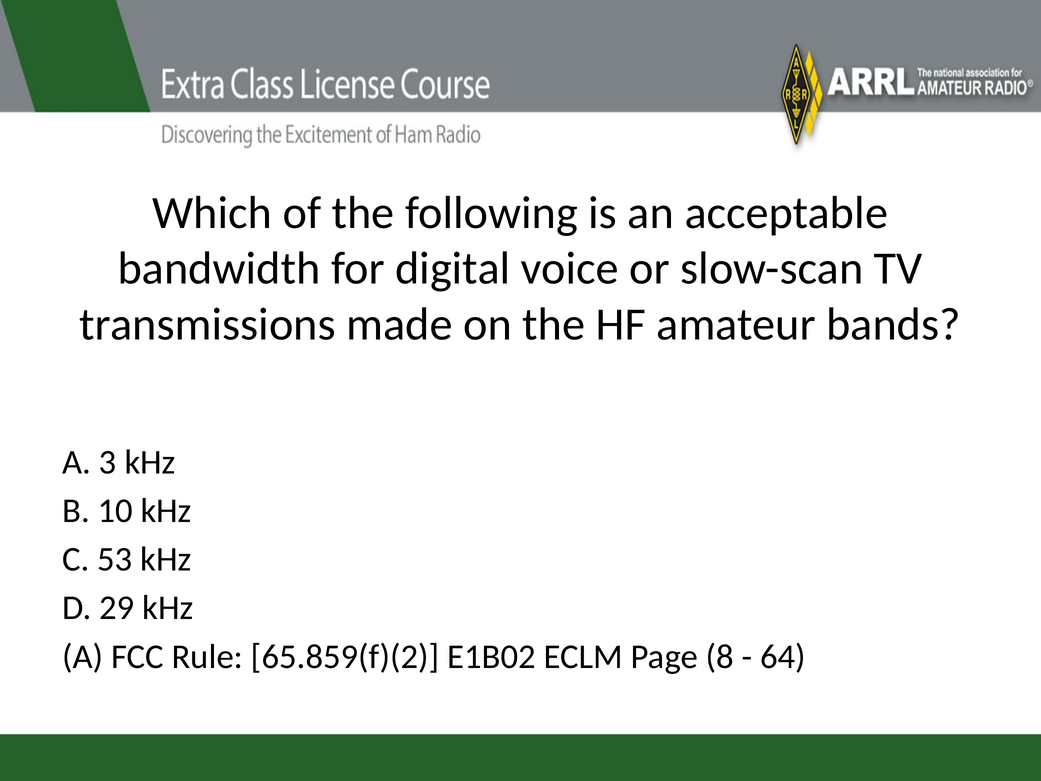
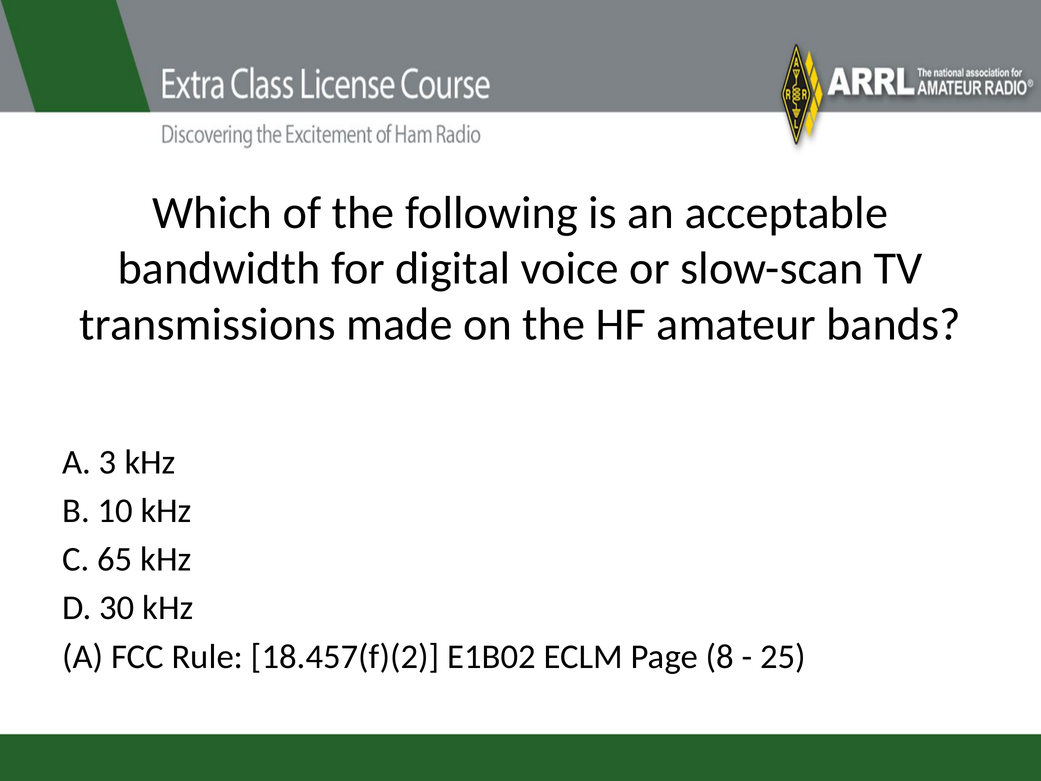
53: 53 -> 65 (115, 559)
29: 29 -> 30 (117, 608)
65.859(f)(2: 65.859(f)(2 -> 18.457(f)(2 (345, 656)
64: 64 -> 25 (783, 656)
